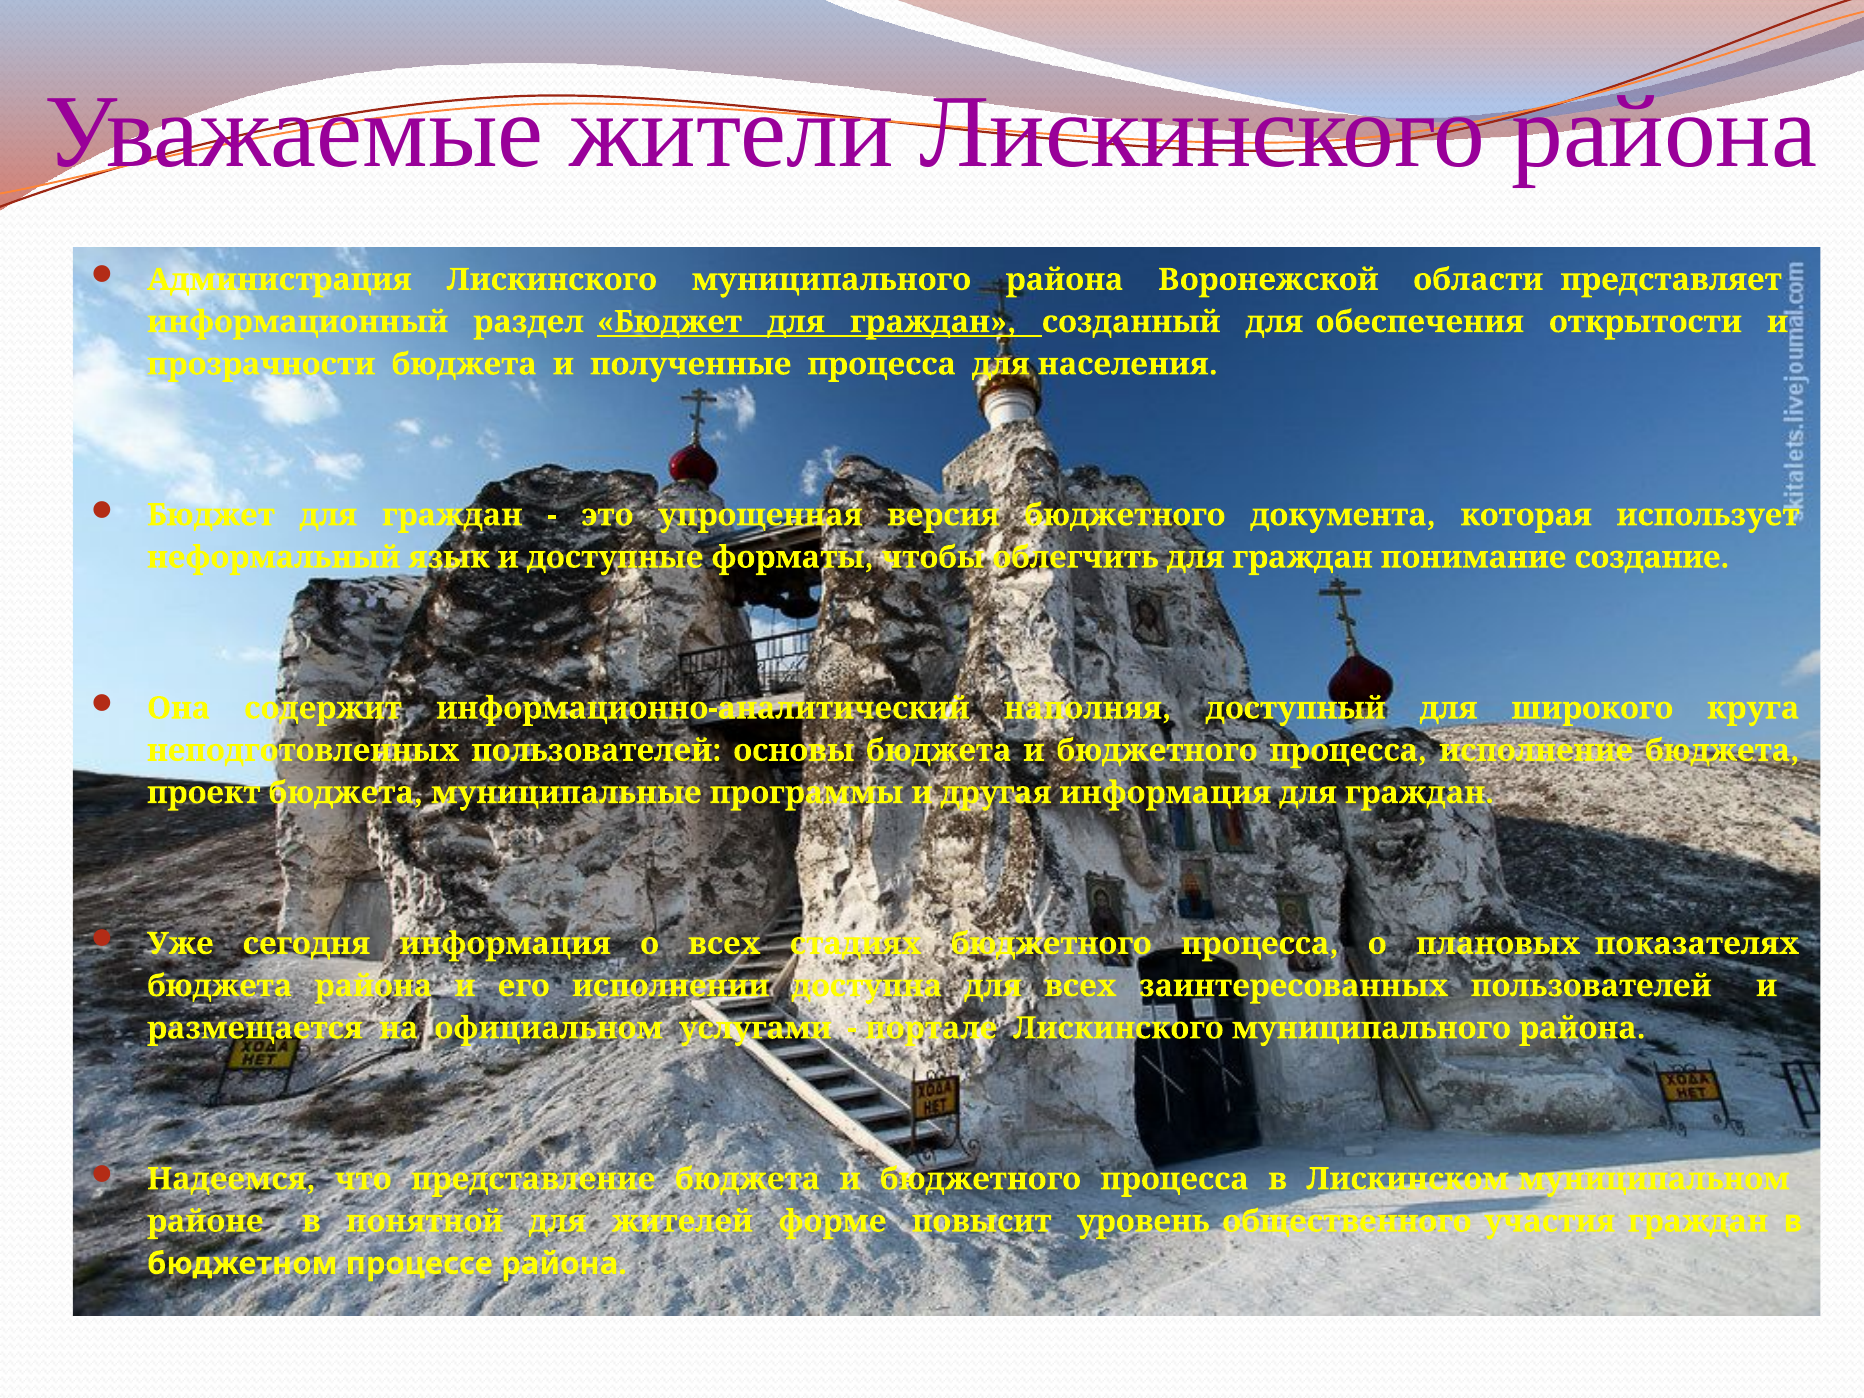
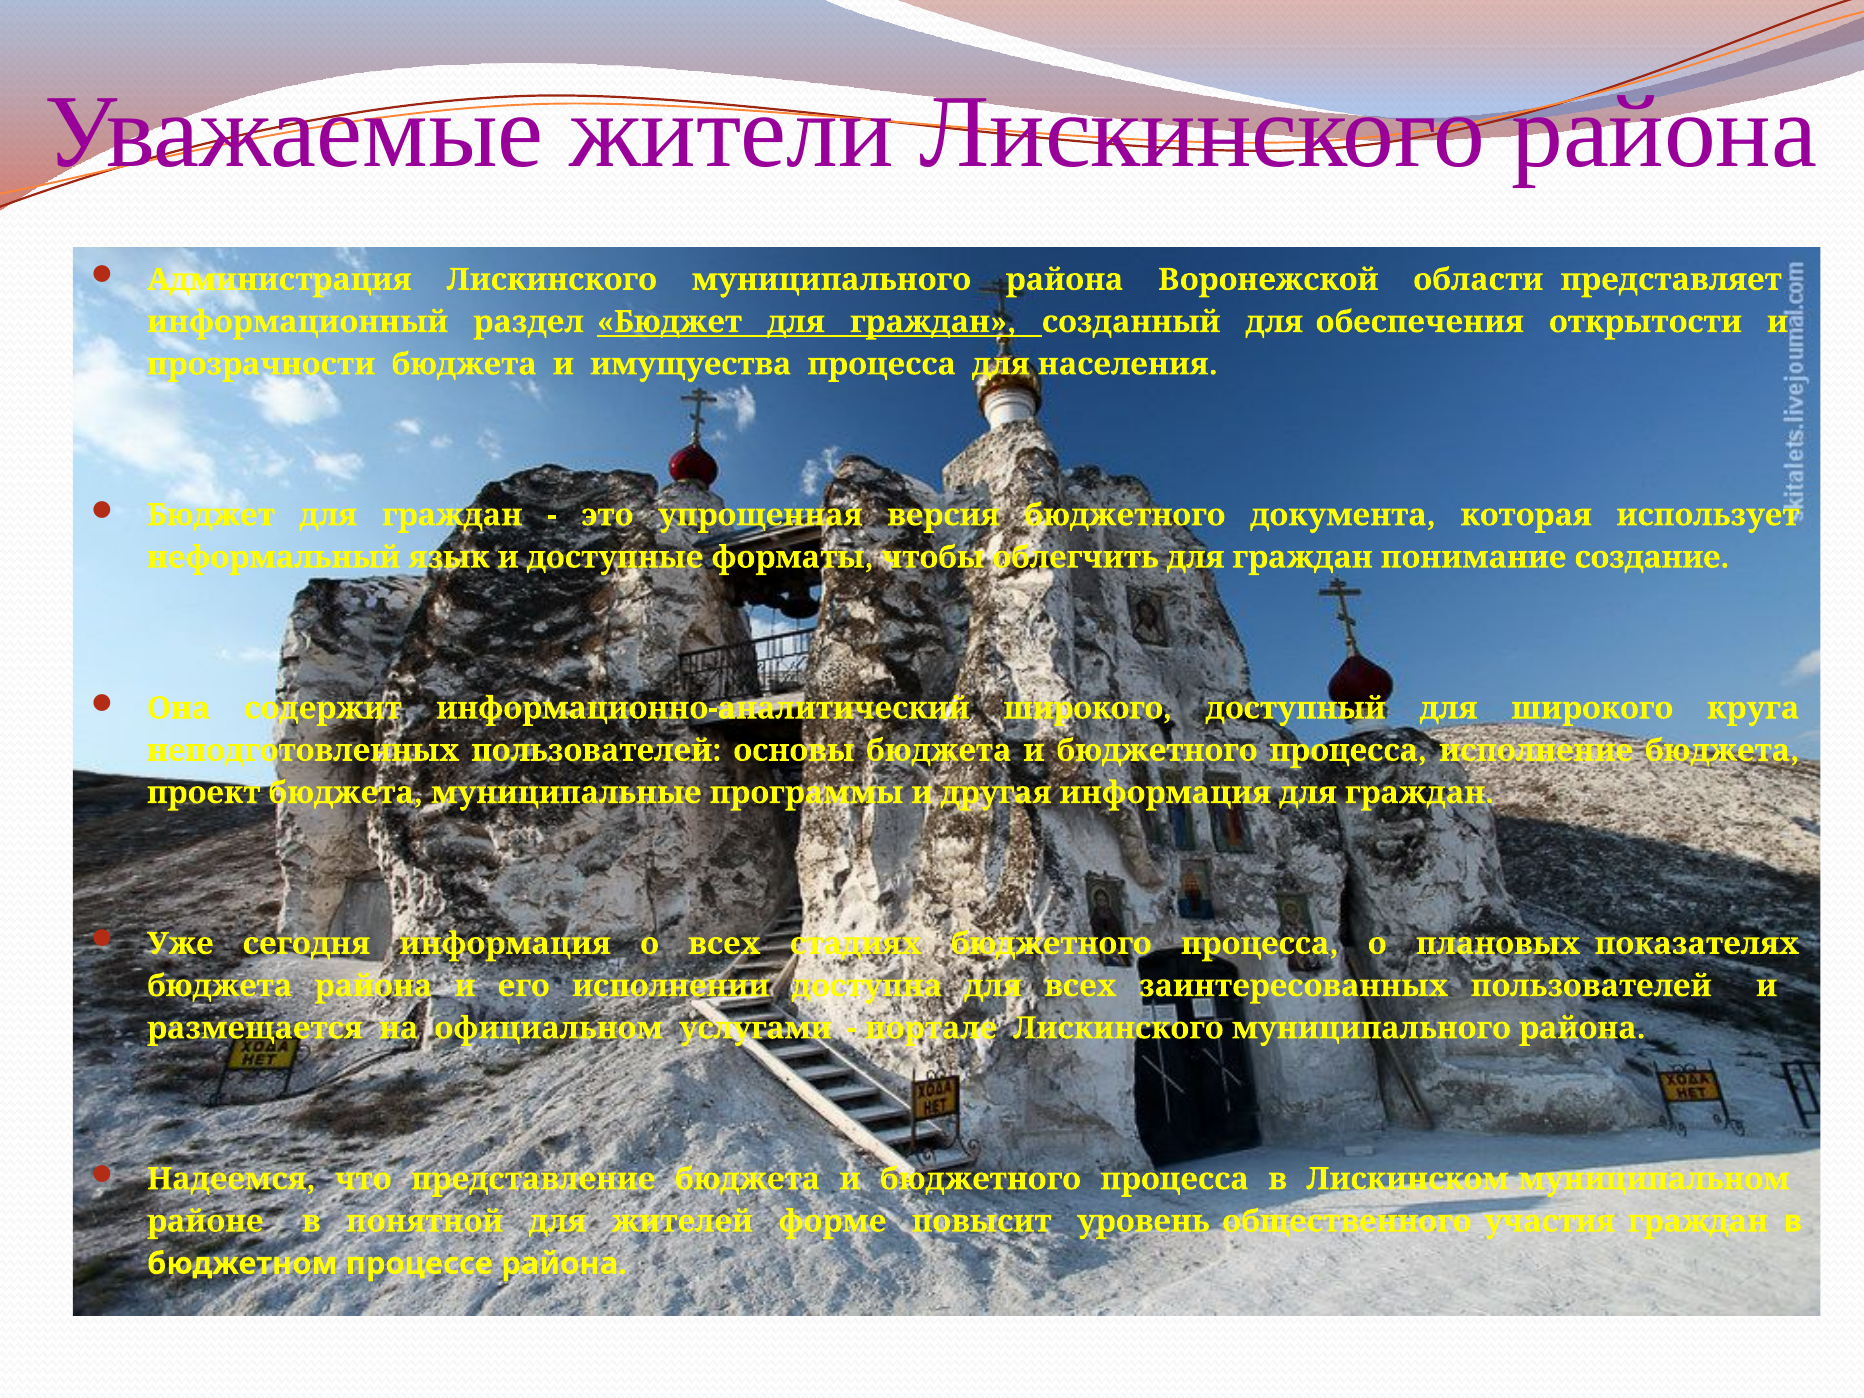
полученные: полученные -> имущуества (691, 364)
информационно-аналитический наполняя: наполняя -> широкого (1088, 708)
